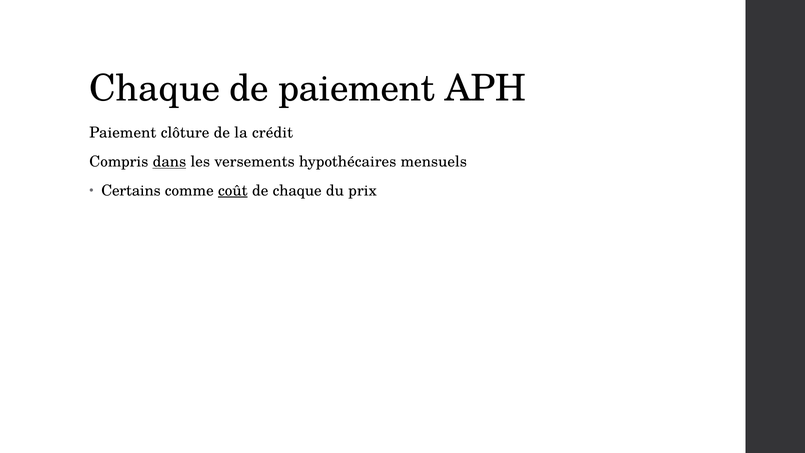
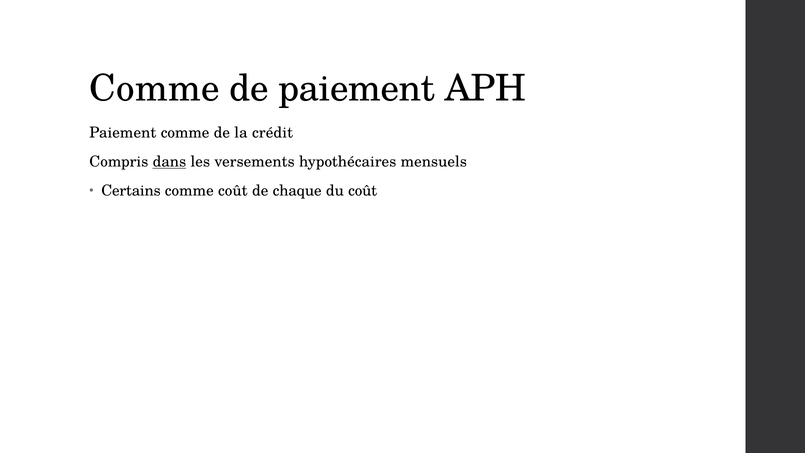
Chaque: Chaque -> Comme (155, 88)
Paiement clôture: clôture -> comme (185, 133)
coût underline: present -> none (233, 191)
du prix: prix -> coût (363, 191)
